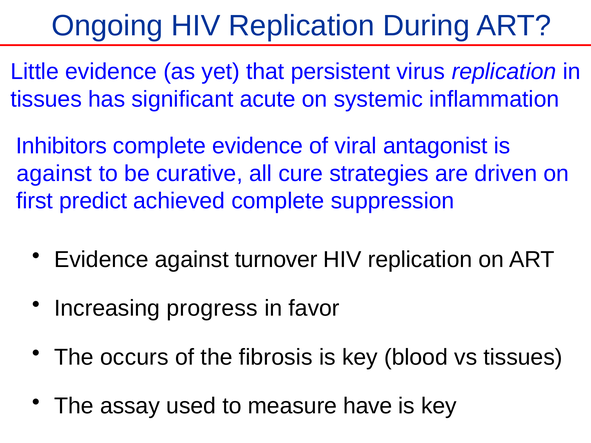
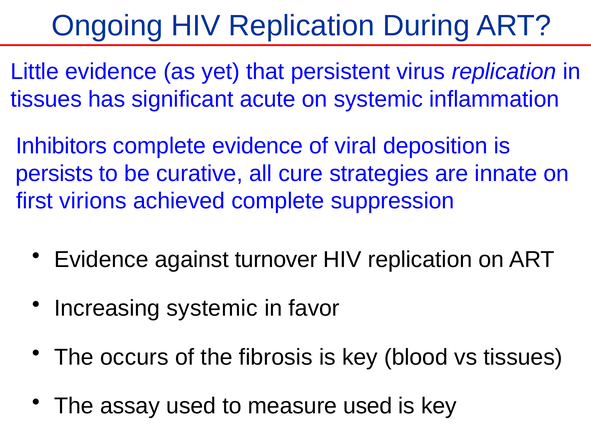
antagonist: antagonist -> deposition (435, 146)
against: against -> persists (54, 174)
driven: driven -> innate (506, 174)
predict: predict -> virions (93, 201)
Increasing progress: progress -> systemic (212, 309)
measure have: have -> used (368, 406)
